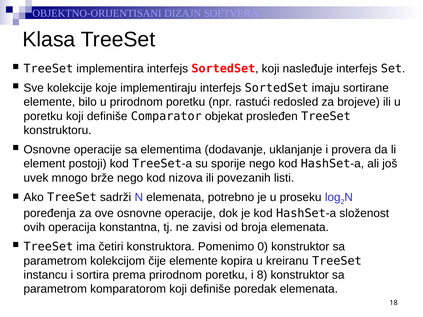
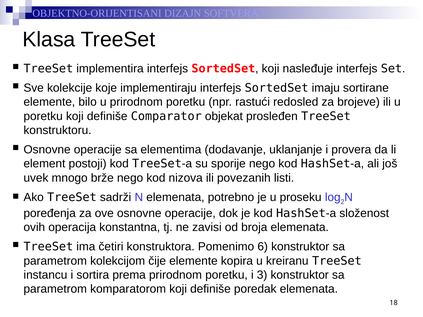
0: 0 -> 6 (263, 247)
8: 8 -> 3 (262, 275)
